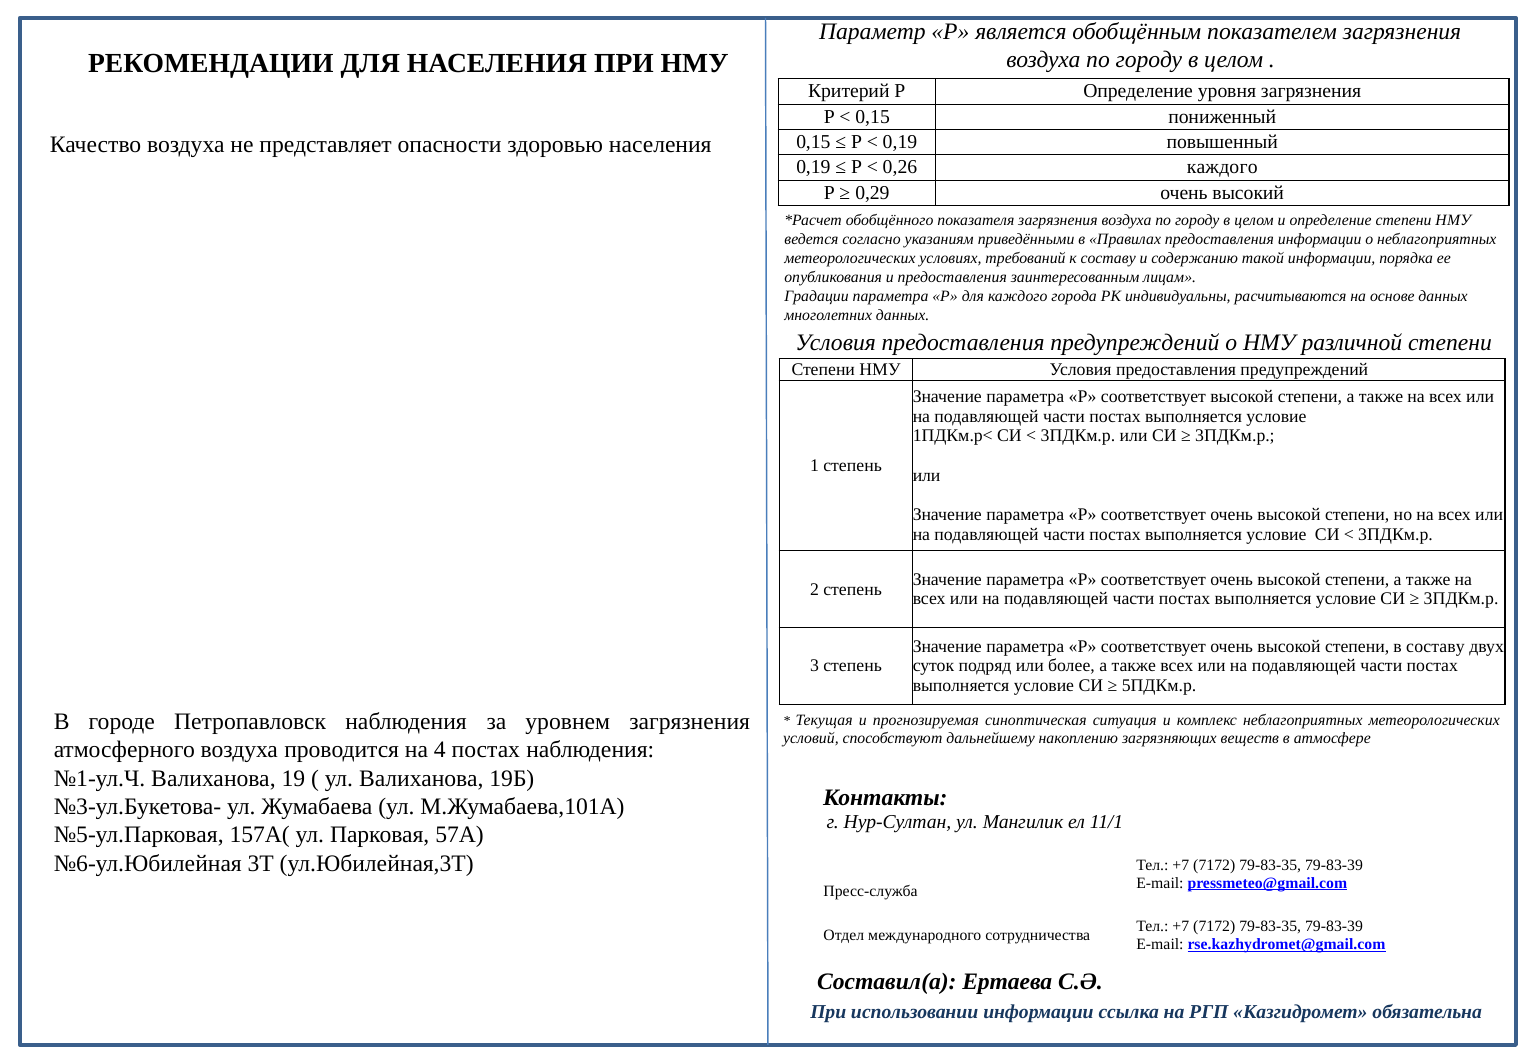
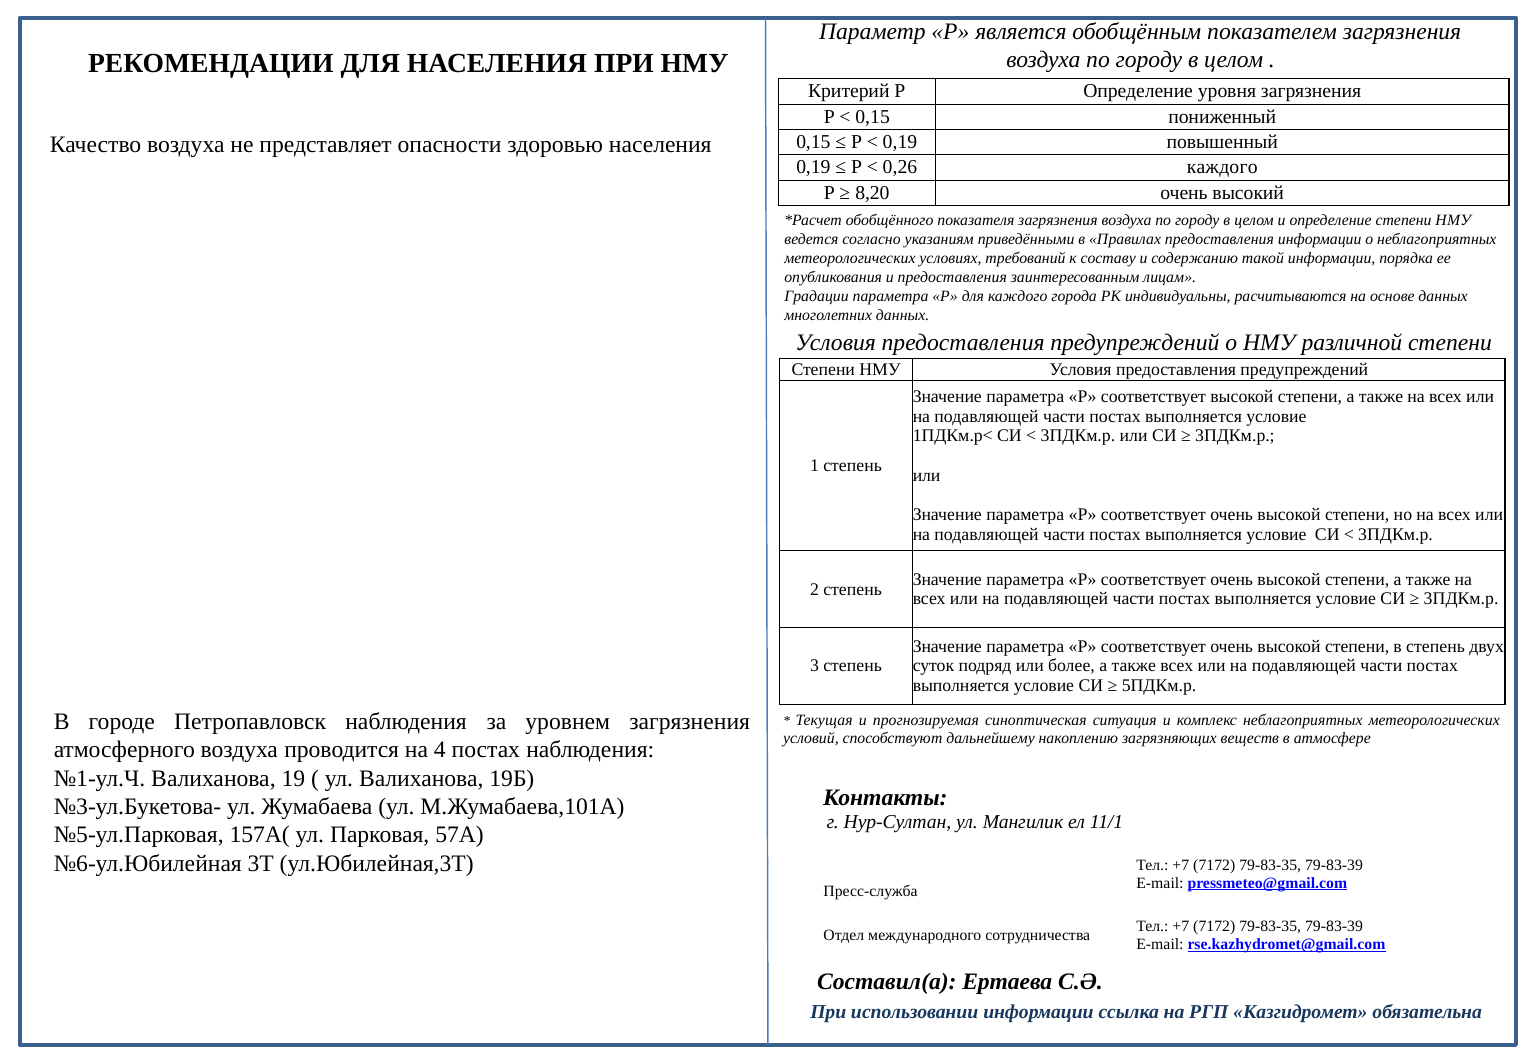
0,29: 0,29 -> 8,20 (872, 193)
в составу: составу -> степень (1436, 647)
